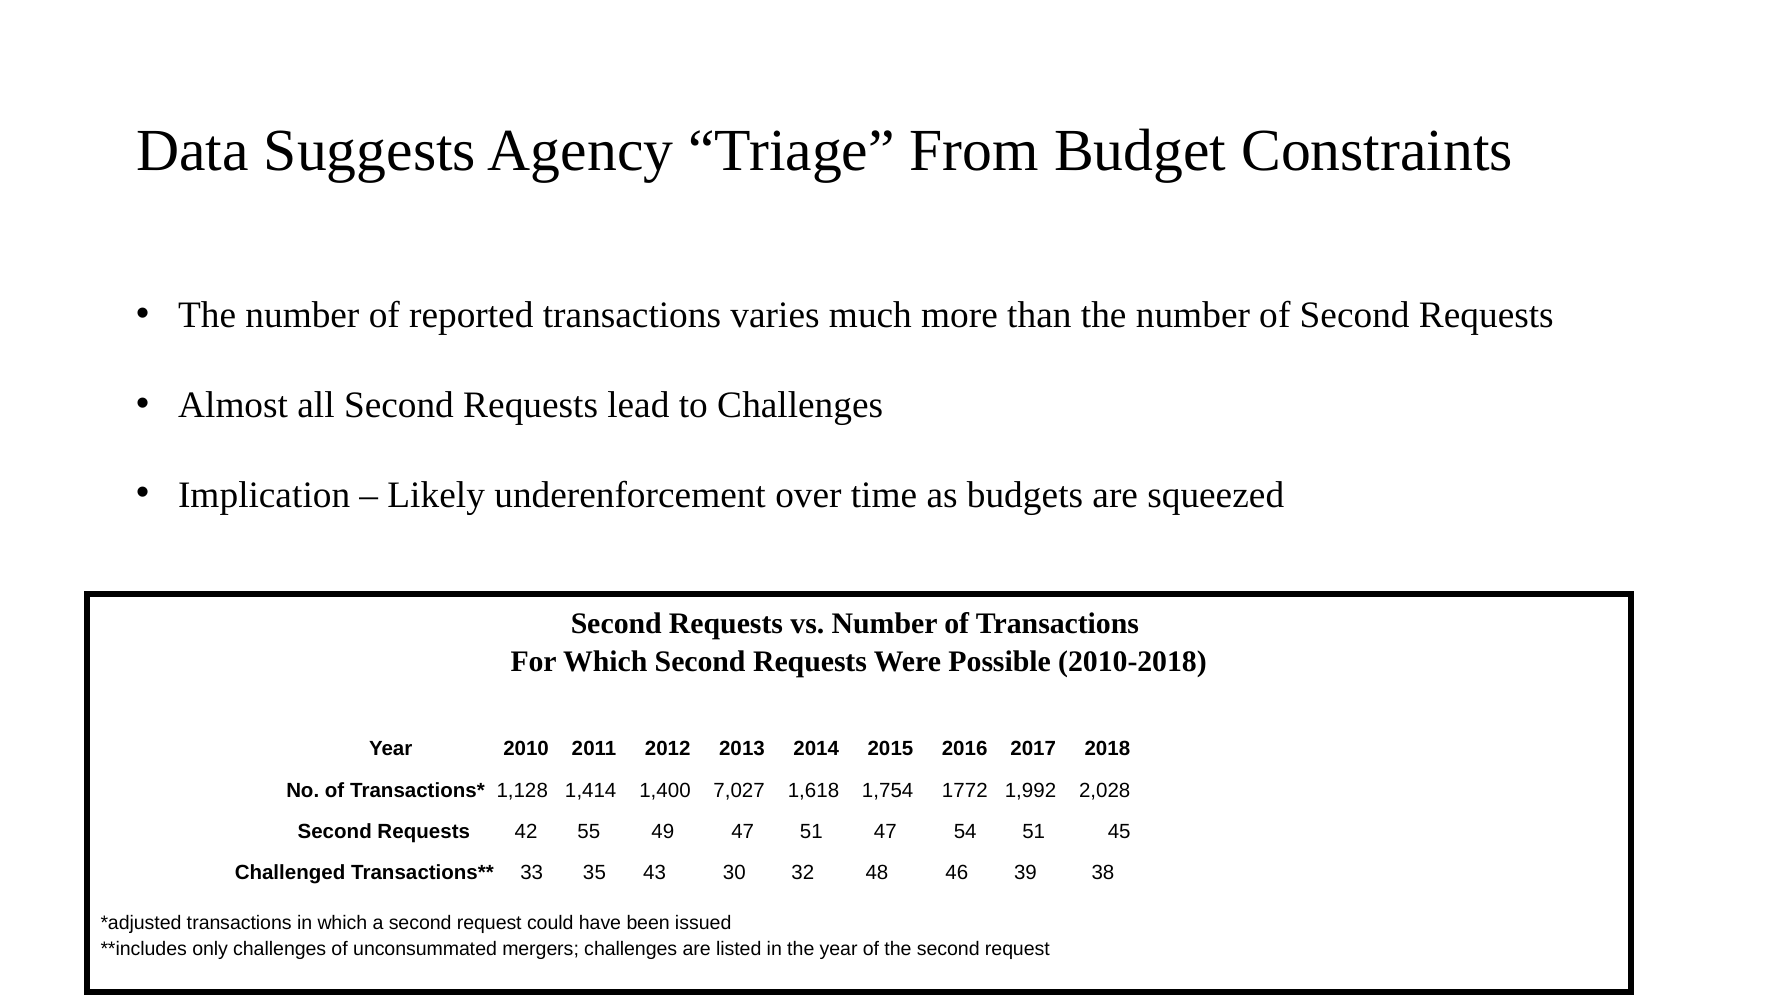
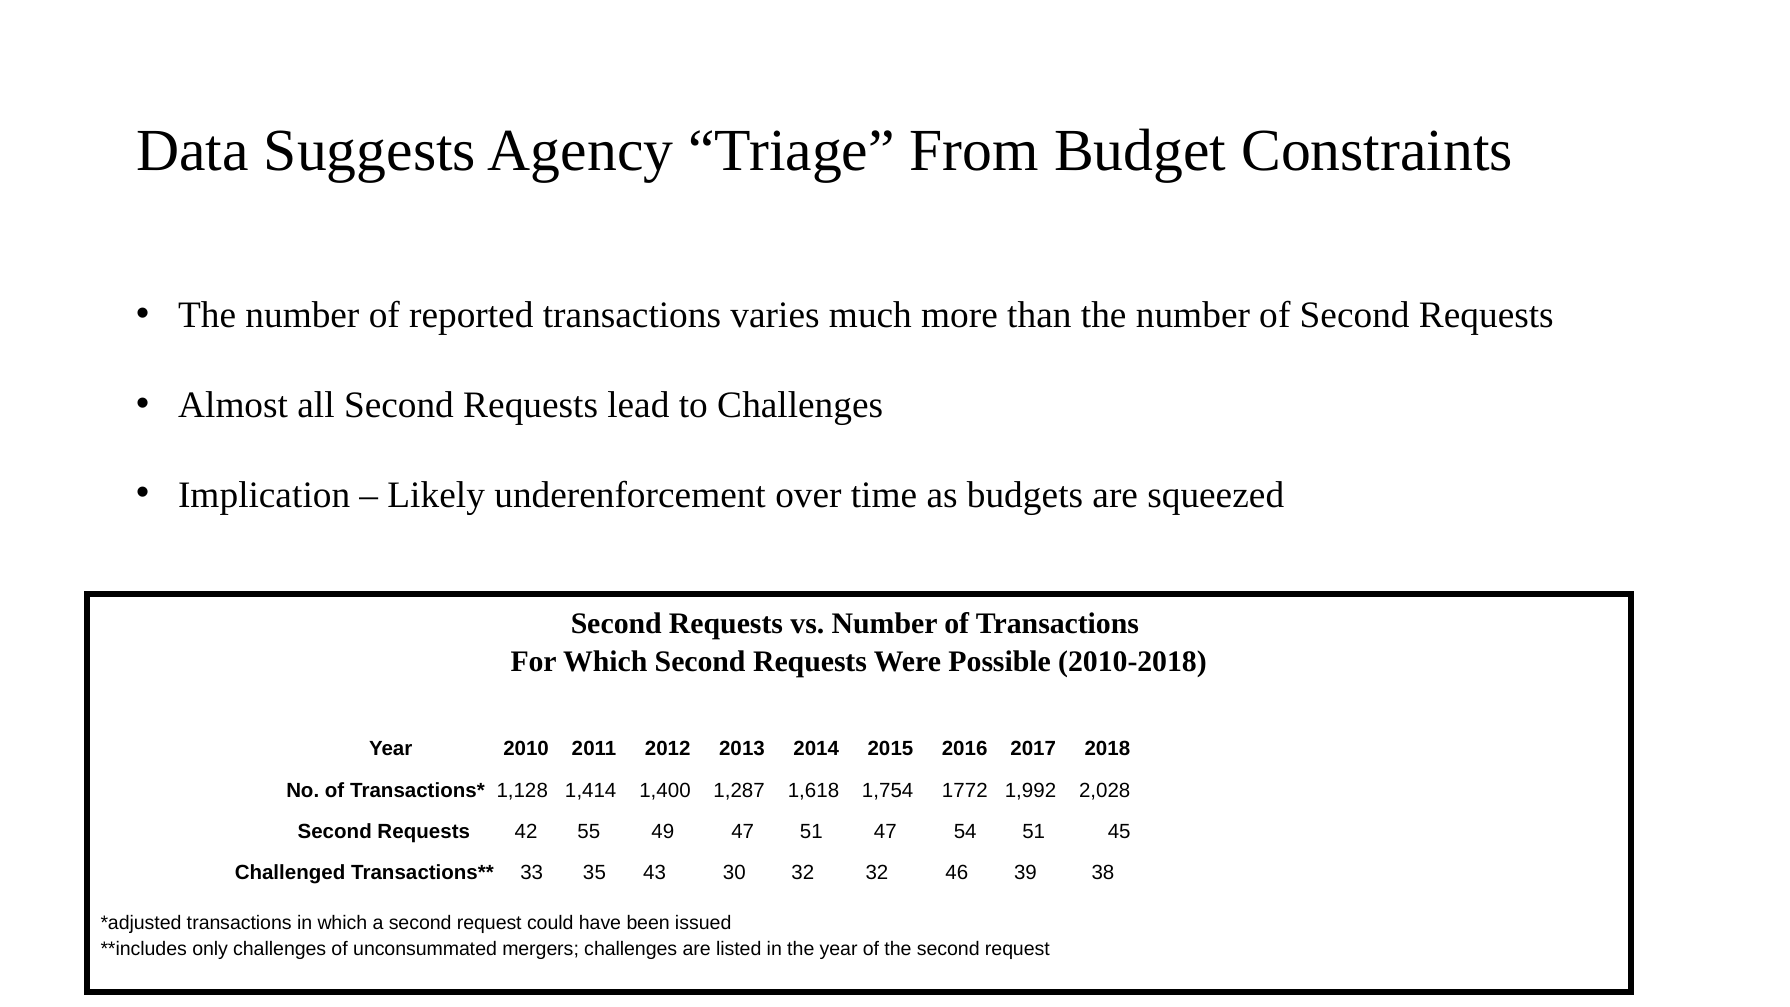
7,027: 7,027 -> 1,287 (739, 790)
32 48: 48 -> 32 (877, 873)
